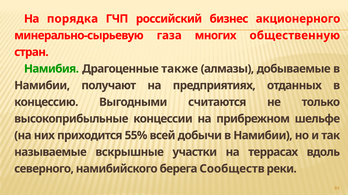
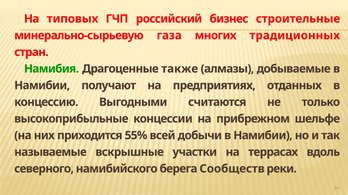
порядка: порядка -> типовых (73, 19)
акционерного: акционерного -> строительные (298, 19)
общественную: общественную -> традиционных (295, 36)
